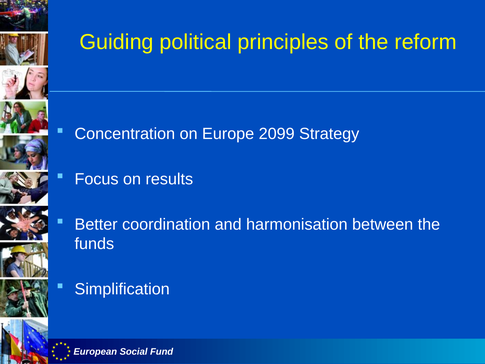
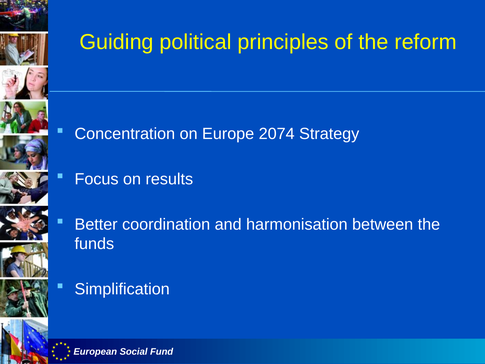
2099: 2099 -> 2074 (277, 134)
